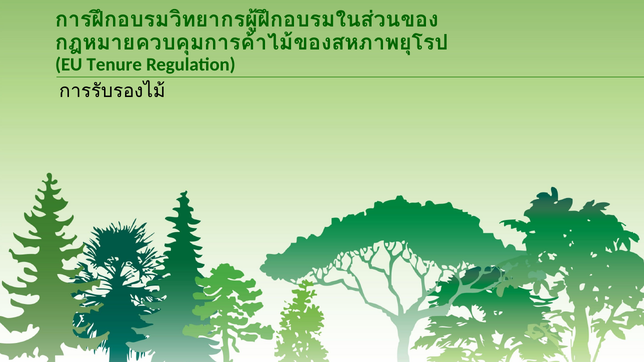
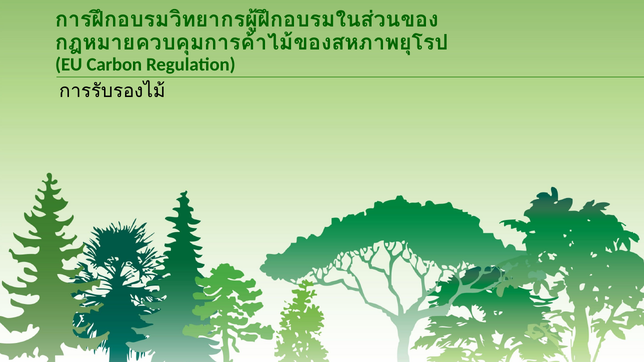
Tenure: Tenure -> Carbon (114, 65)
